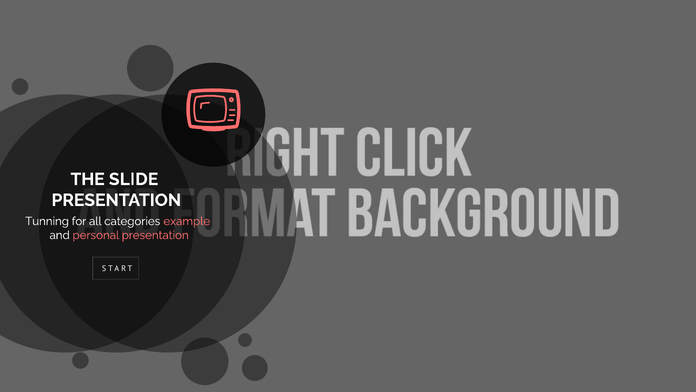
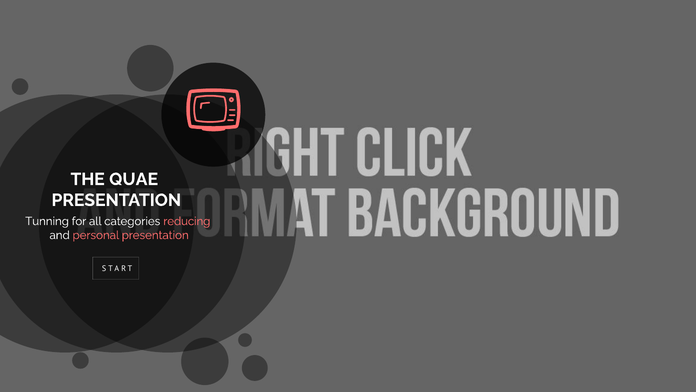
SLIDE: SLIDE -> QUAE (134, 179)
example: example -> reducing (187, 221)
